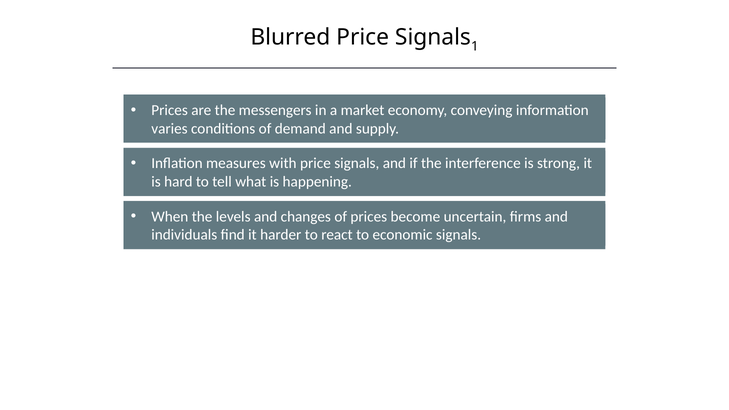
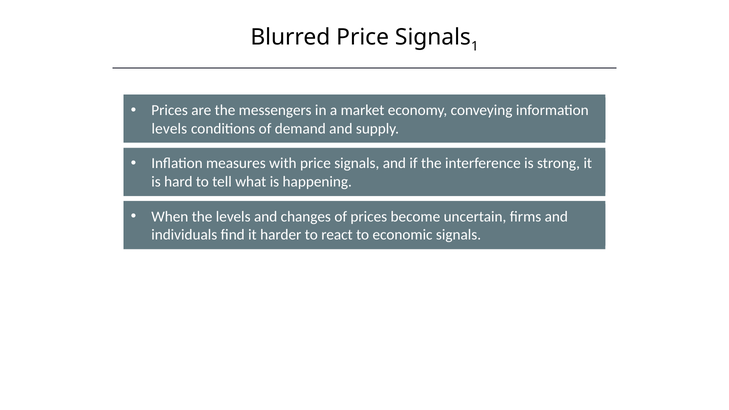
varies: varies -> levels (169, 129)
